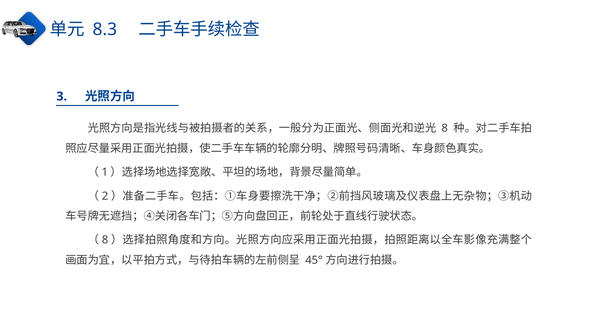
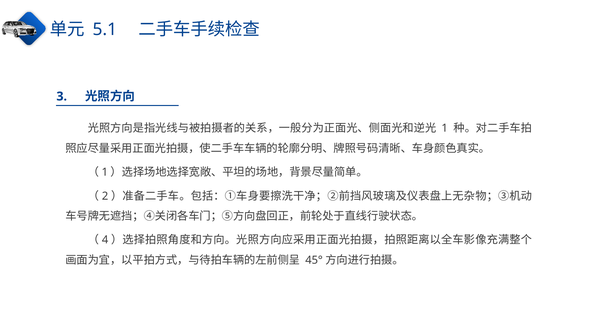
8.3: 8.3 -> 5.1 (105, 30)
8: 8 -> 1 (445, 128)
8: 8 -> 4 (105, 240)
